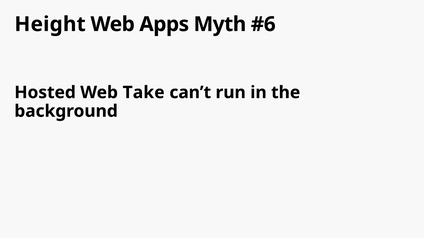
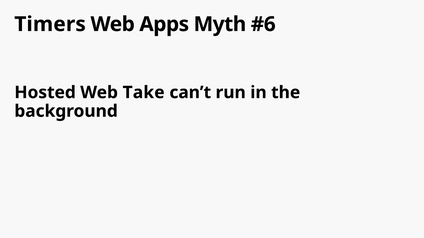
Height: Height -> Timers (50, 24)
